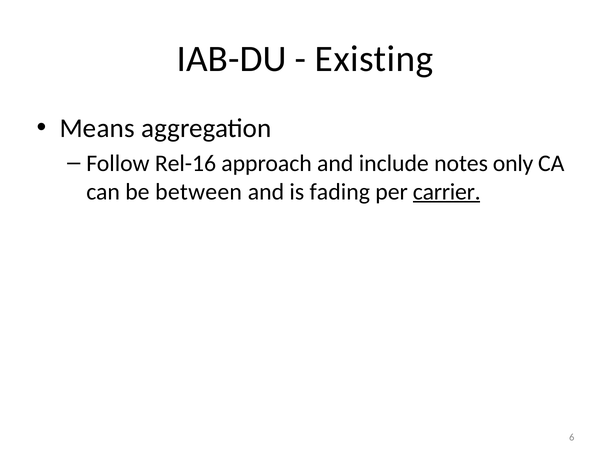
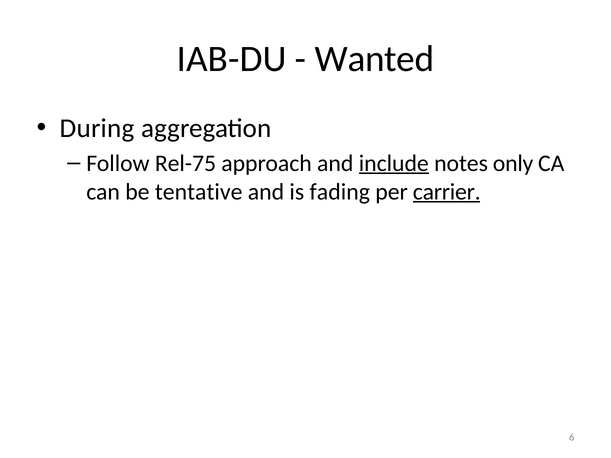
Existing: Existing -> Wanted (374, 59)
Means: Means -> During (97, 128)
Rel-16: Rel-16 -> Rel-75 (185, 163)
include underline: none -> present (394, 163)
between: between -> tentative (199, 192)
